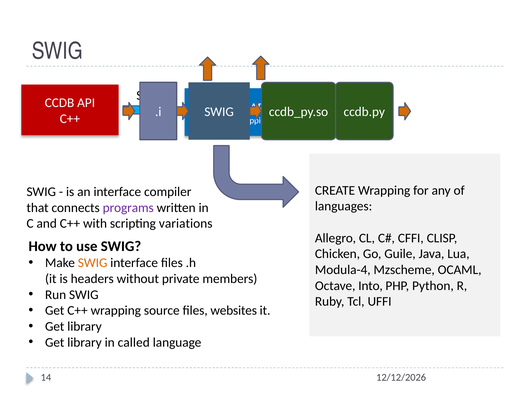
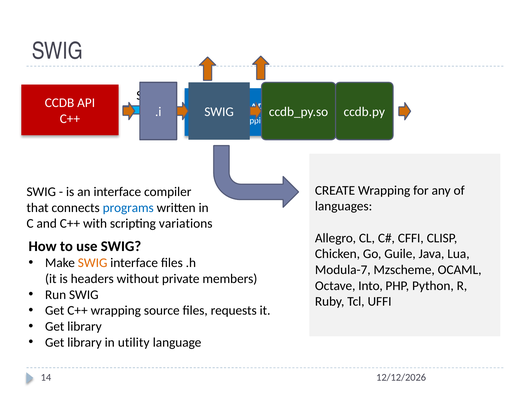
programs colour: purple -> blue (128, 208)
Modula-4: Modula-4 -> Modula-7 (343, 270)
websites: websites -> requests (234, 311)
called: called -> utility (134, 343)
